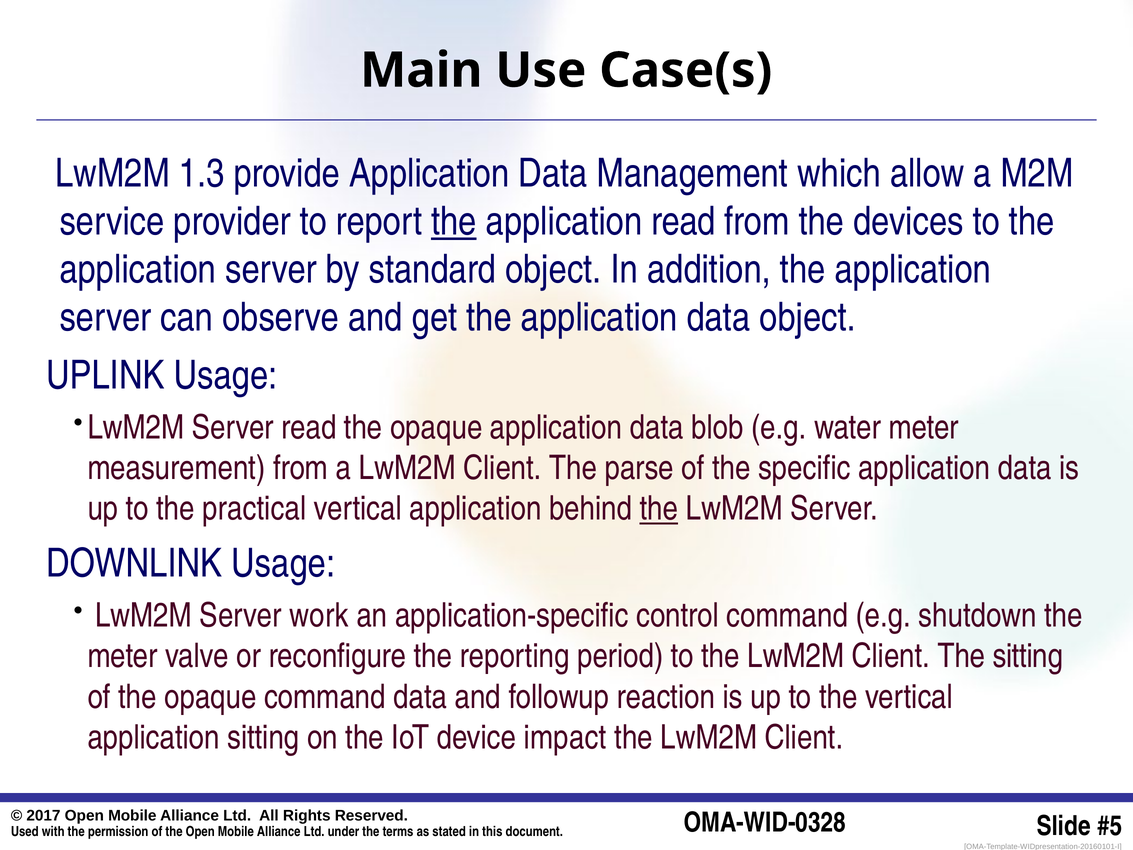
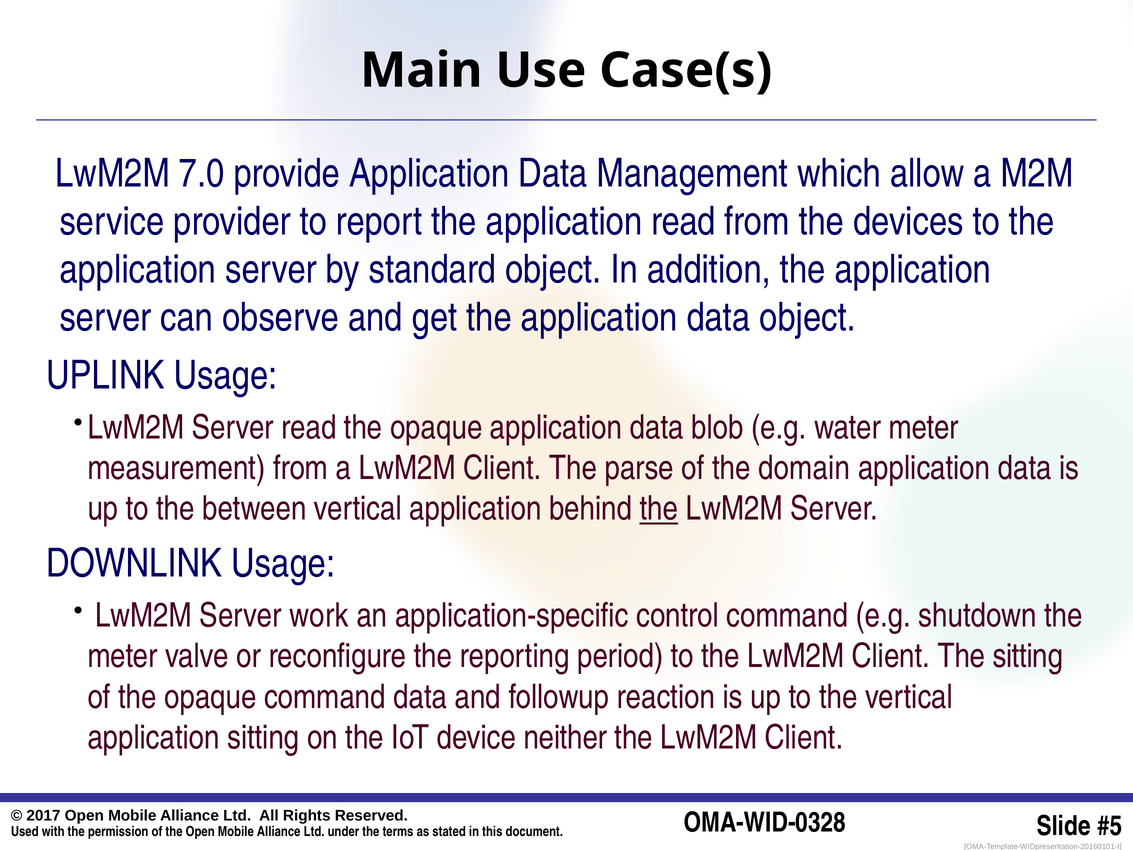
1.3: 1.3 -> 7.0 (202, 174)
the underline: present -> none (454, 222)
specific: specific -> domain (804, 468)
practical: practical -> between (254, 509)
impact: impact -> neither (565, 737)
